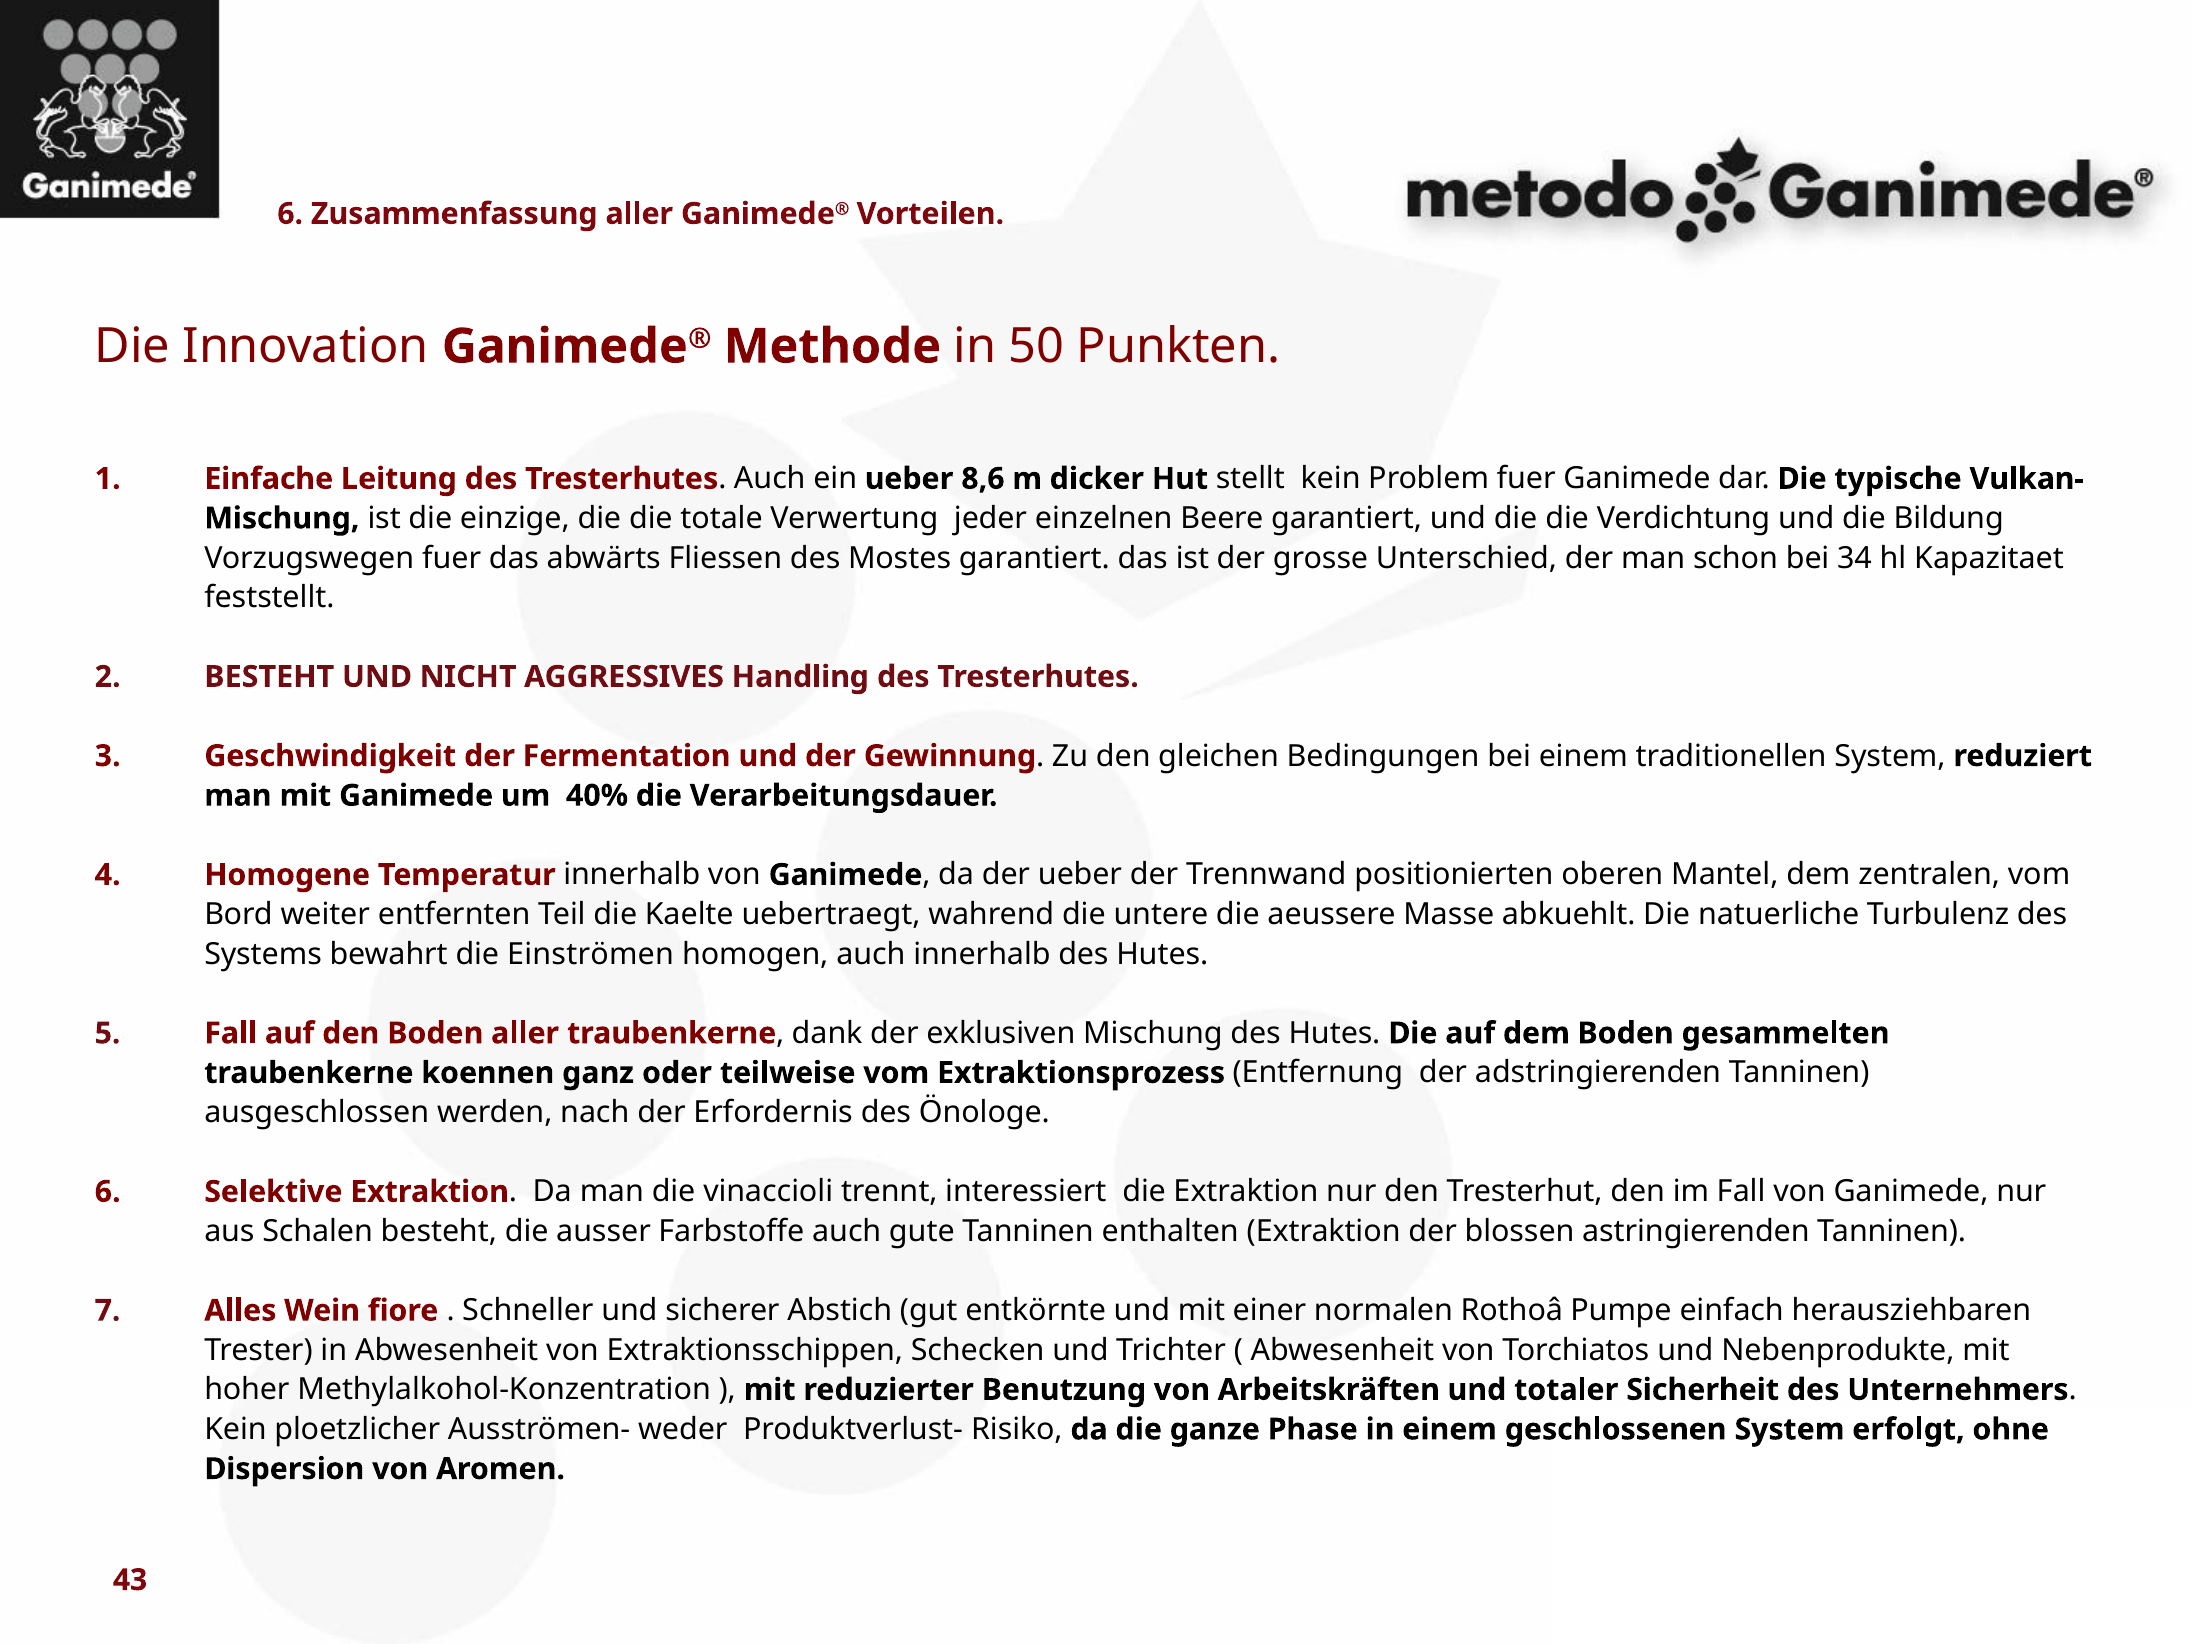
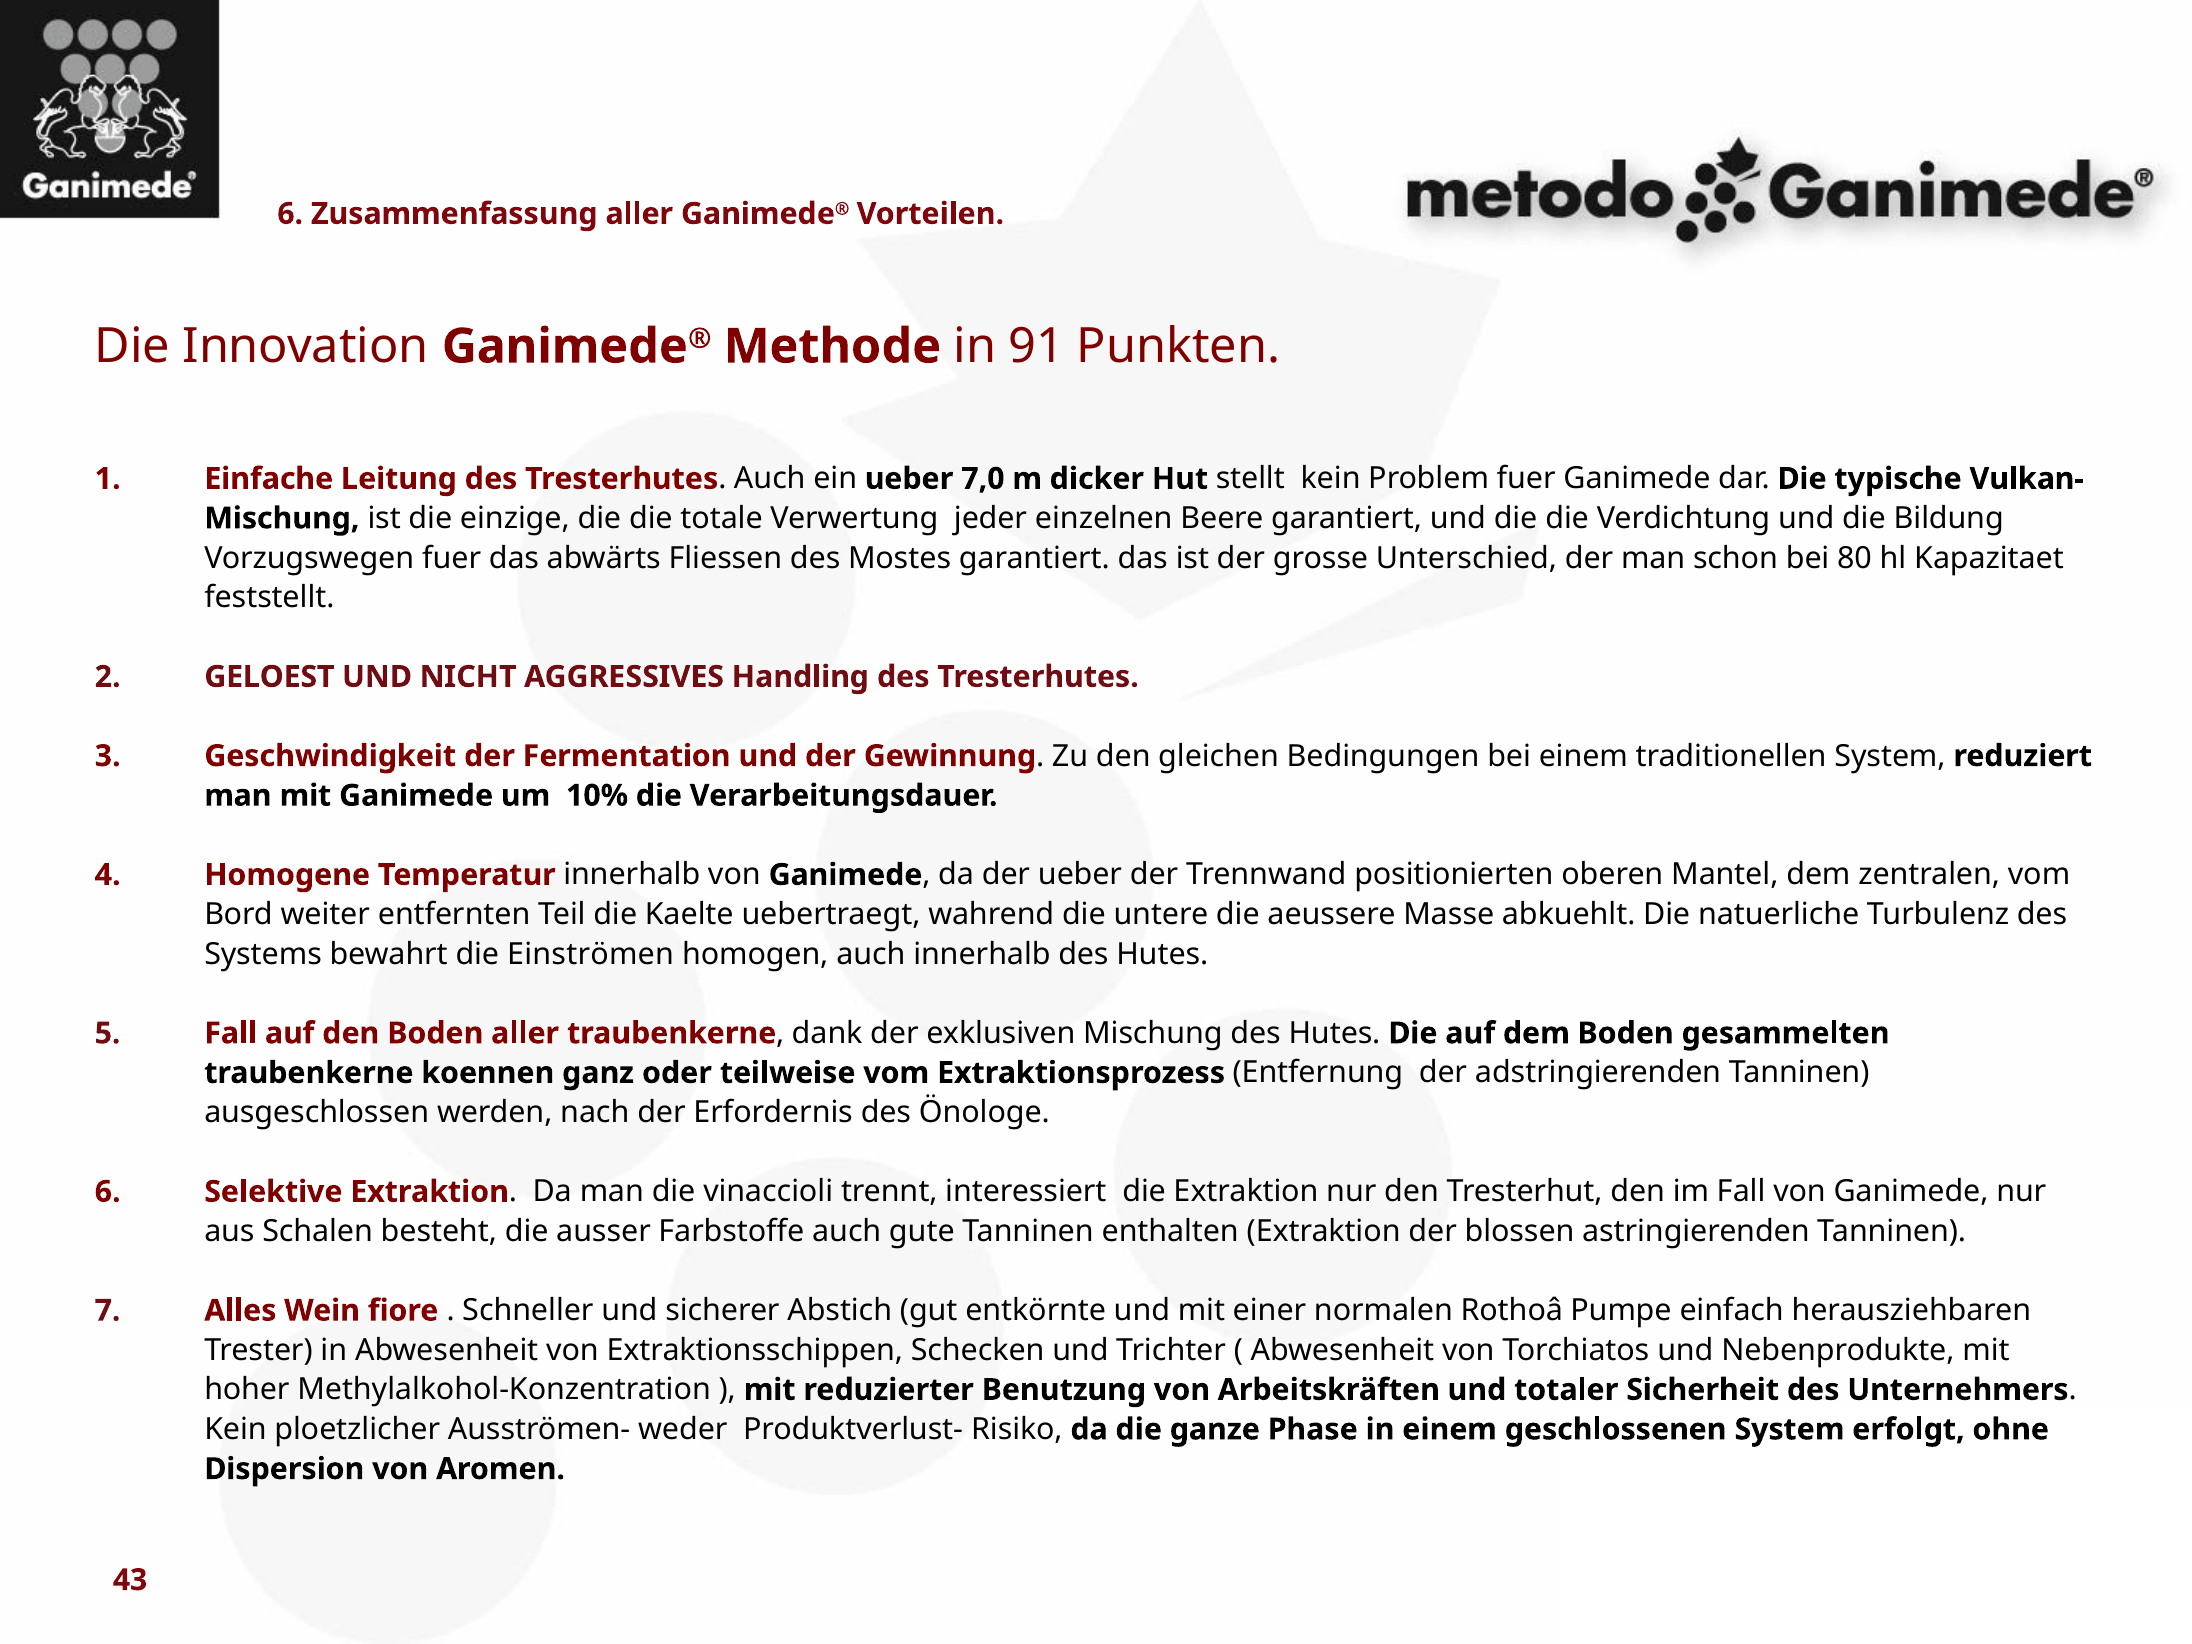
50: 50 -> 91 (1037, 346)
8,6: 8,6 -> 7,0 (983, 479)
34: 34 -> 80 (1854, 558)
BESTEHT: BESTEHT -> GELOEST (269, 677)
40%: 40% -> 10% (597, 796)
